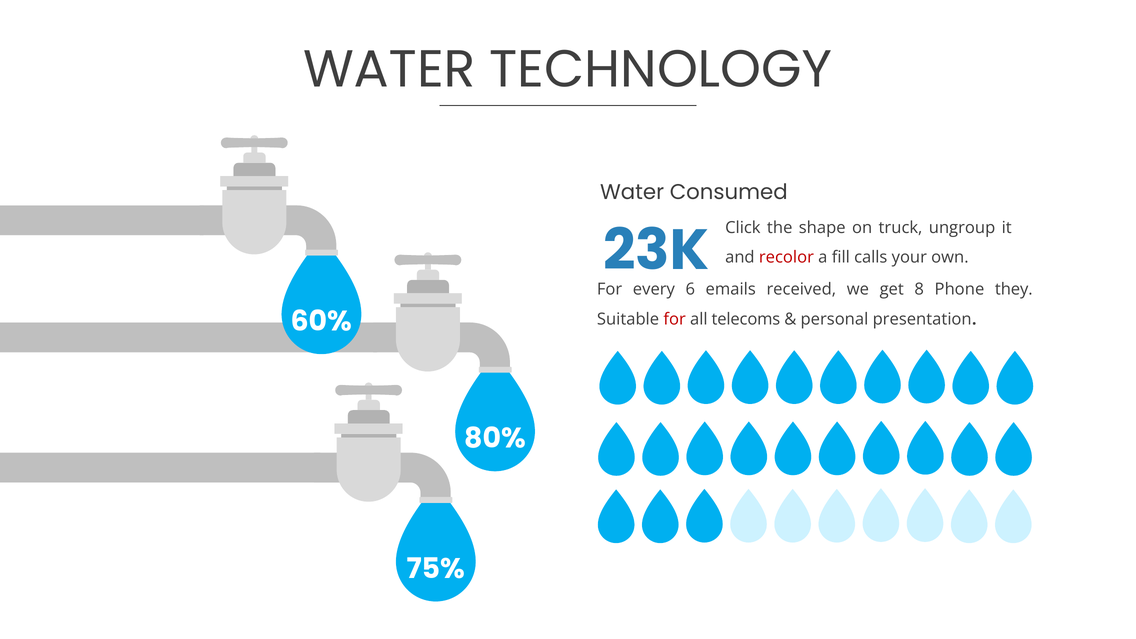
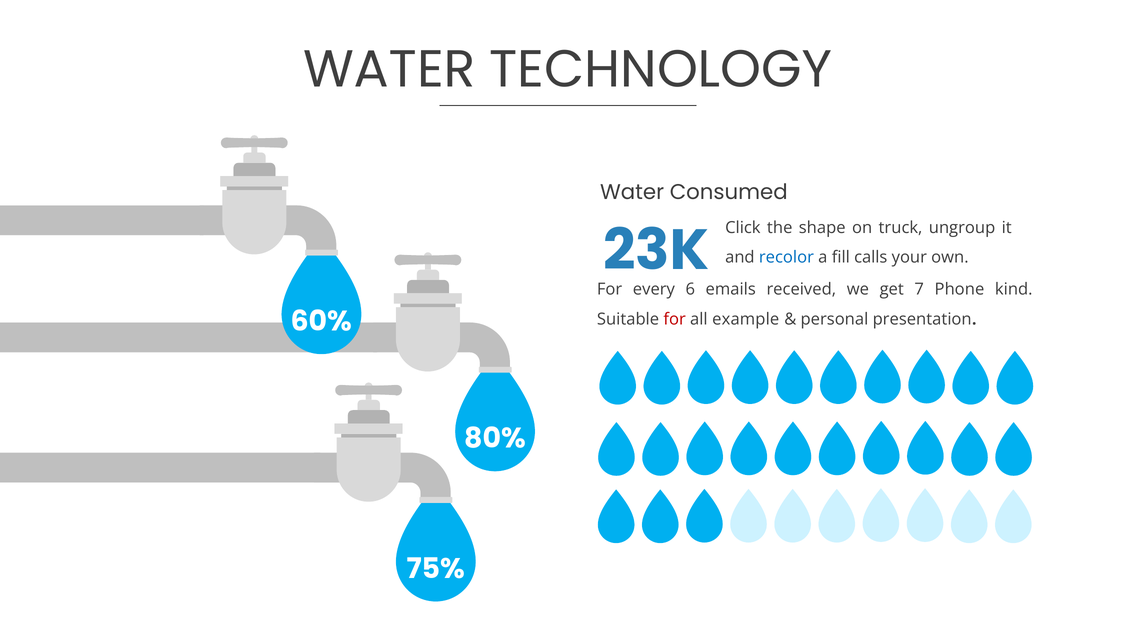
recolor colour: red -> blue (786, 257)
8: 8 -> 7 (919, 289)
they: they -> kind (1014, 289)
telecoms: telecoms -> example (746, 319)
